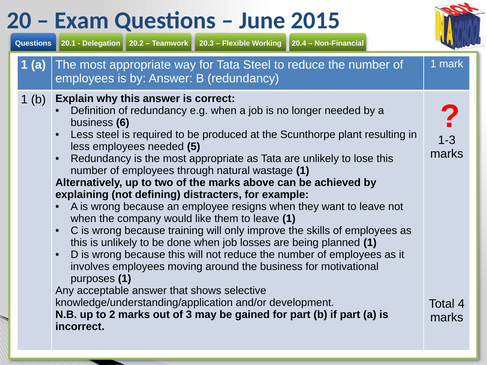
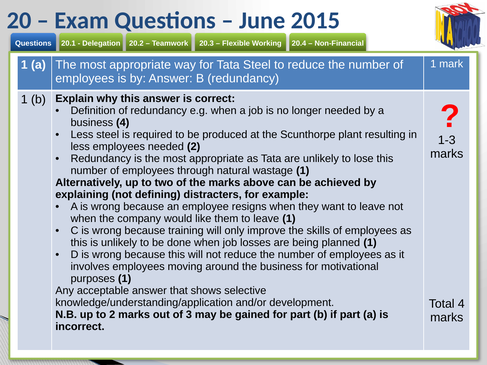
business 6: 6 -> 4 (123, 123)
needed 5: 5 -> 2 (194, 147)
